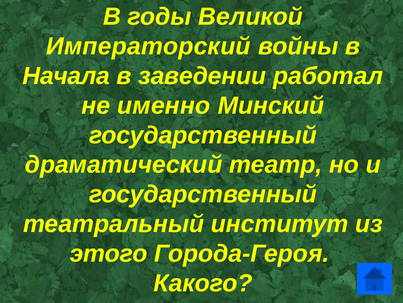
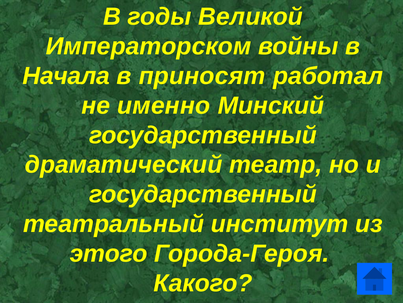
Императорский: Императорский -> Императорском (149, 46)
заведении: заведении -> приносят (202, 76)
